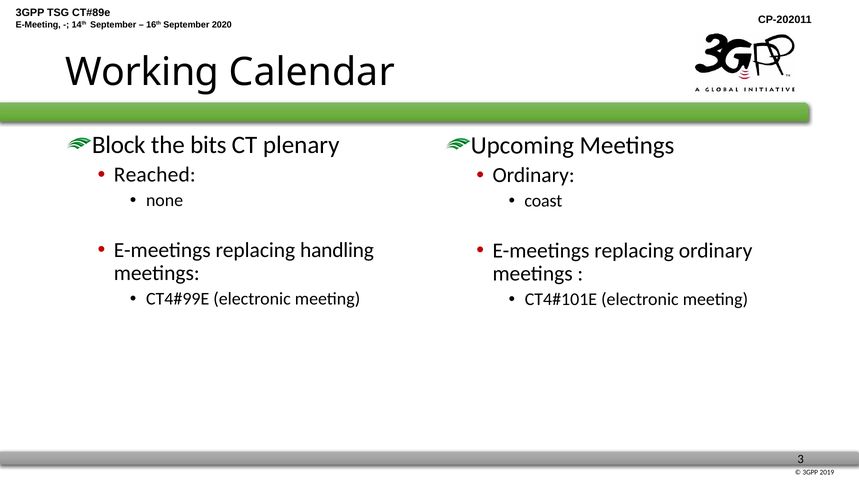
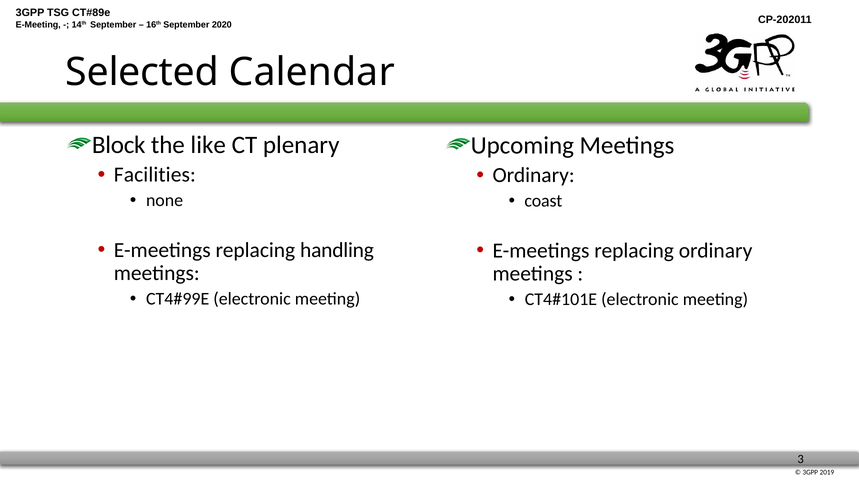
Working: Working -> Selected (142, 72)
bits: bits -> like (208, 145)
Reached: Reached -> Facilities (155, 175)
